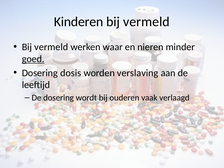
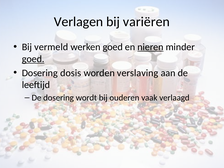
Kinderen: Kinderen -> Verlagen (79, 22)
vermeld: vermeld -> variëren (146, 22)
werken waar: waar -> goed (113, 47)
nieren underline: none -> present (150, 47)
